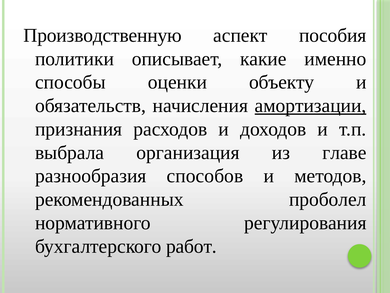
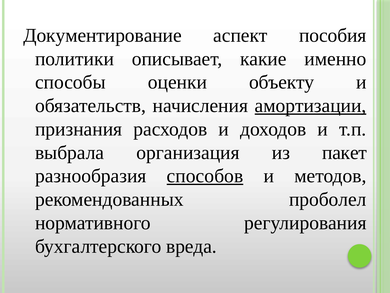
Производственную: Производственную -> Документирование (103, 35)
главе: главе -> пакет (345, 152)
способов underline: none -> present (205, 176)
работ: работ -> вреда (191, 246)
